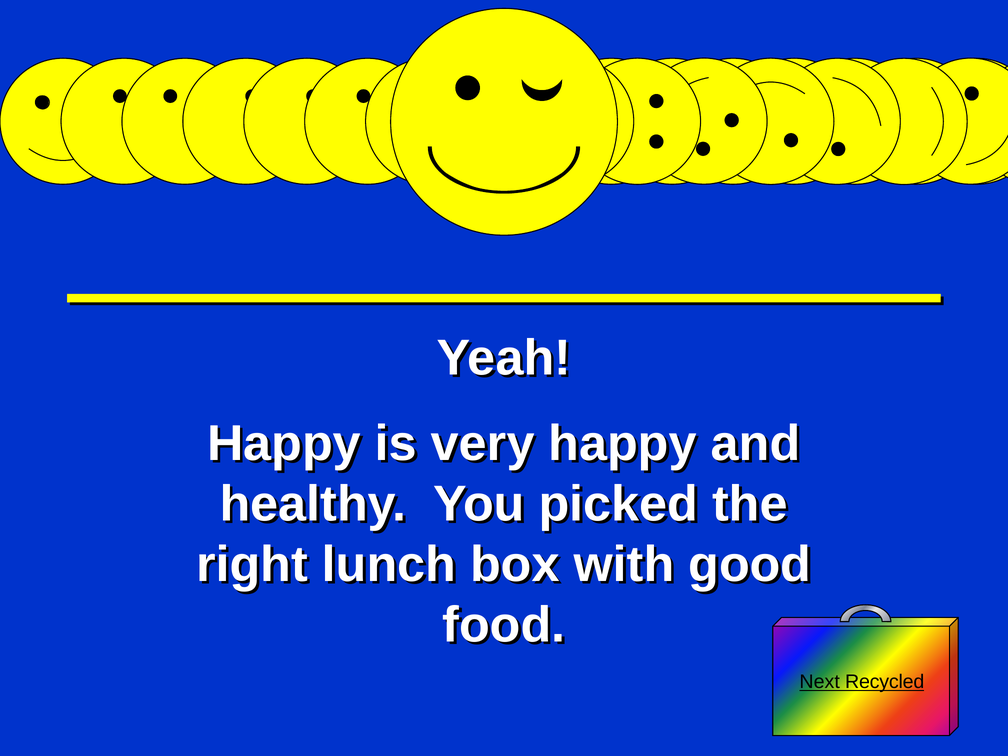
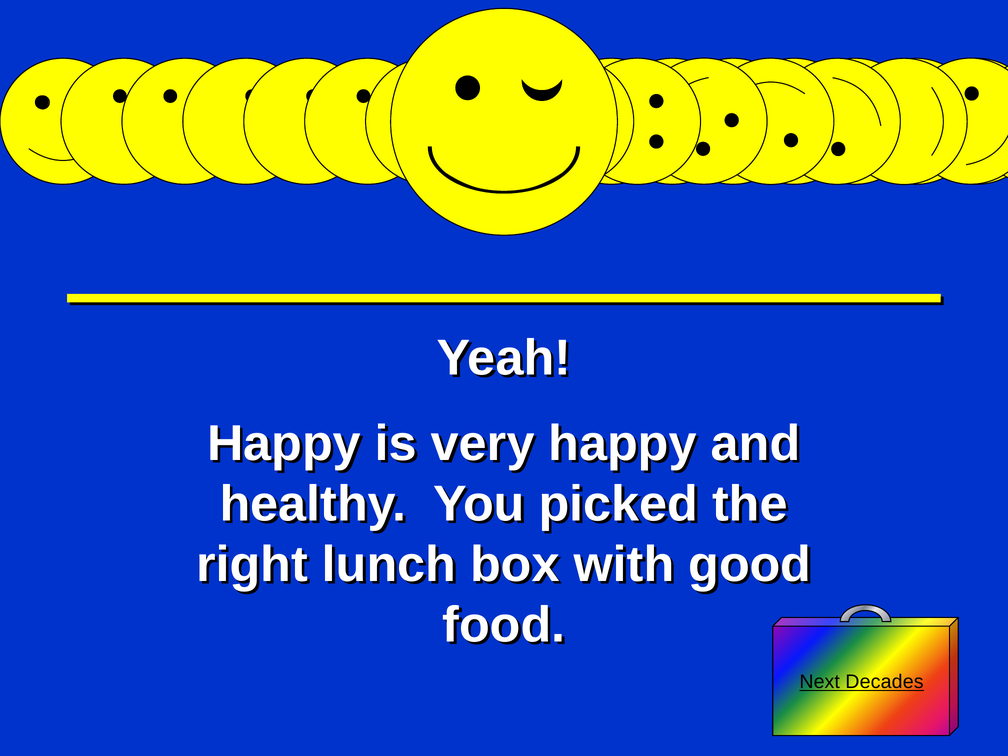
Recycled: Recycled -> Decades (884, 682)
